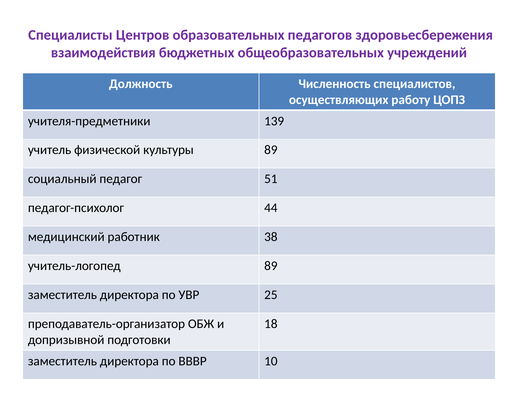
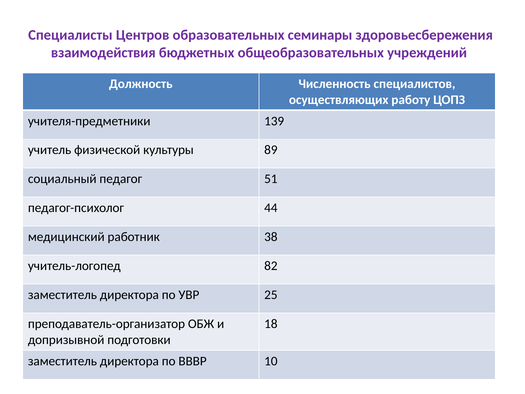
педагогов: педагогов -> семинары (320, 35)
учитель-логопед 89: 89 -> 82 (271, 266)
